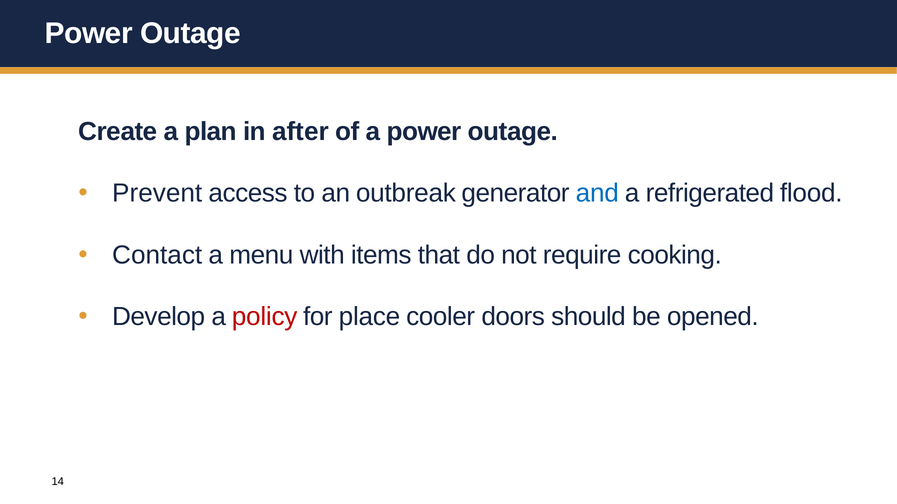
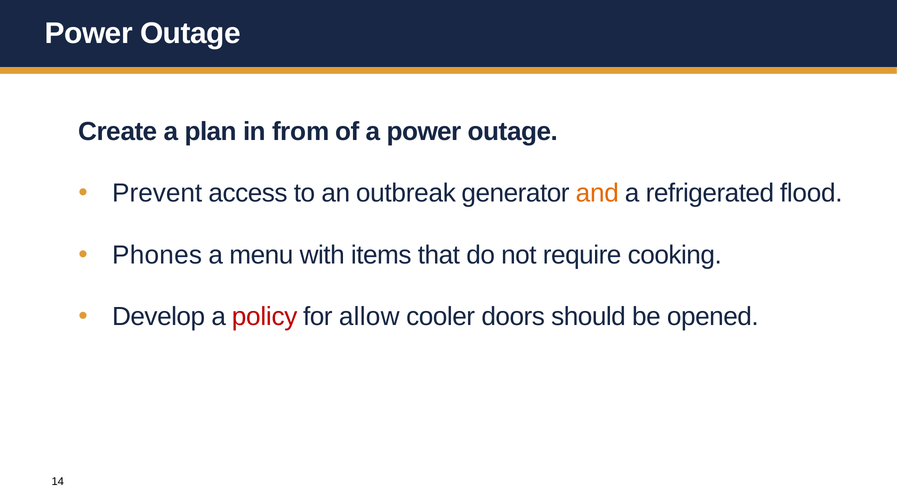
after: after -> from (301, 132)
and colour: blue -> orange (597, 194)
Contact: Contact -> Phones (157, 255)
place: place -> allow (369, 317)
